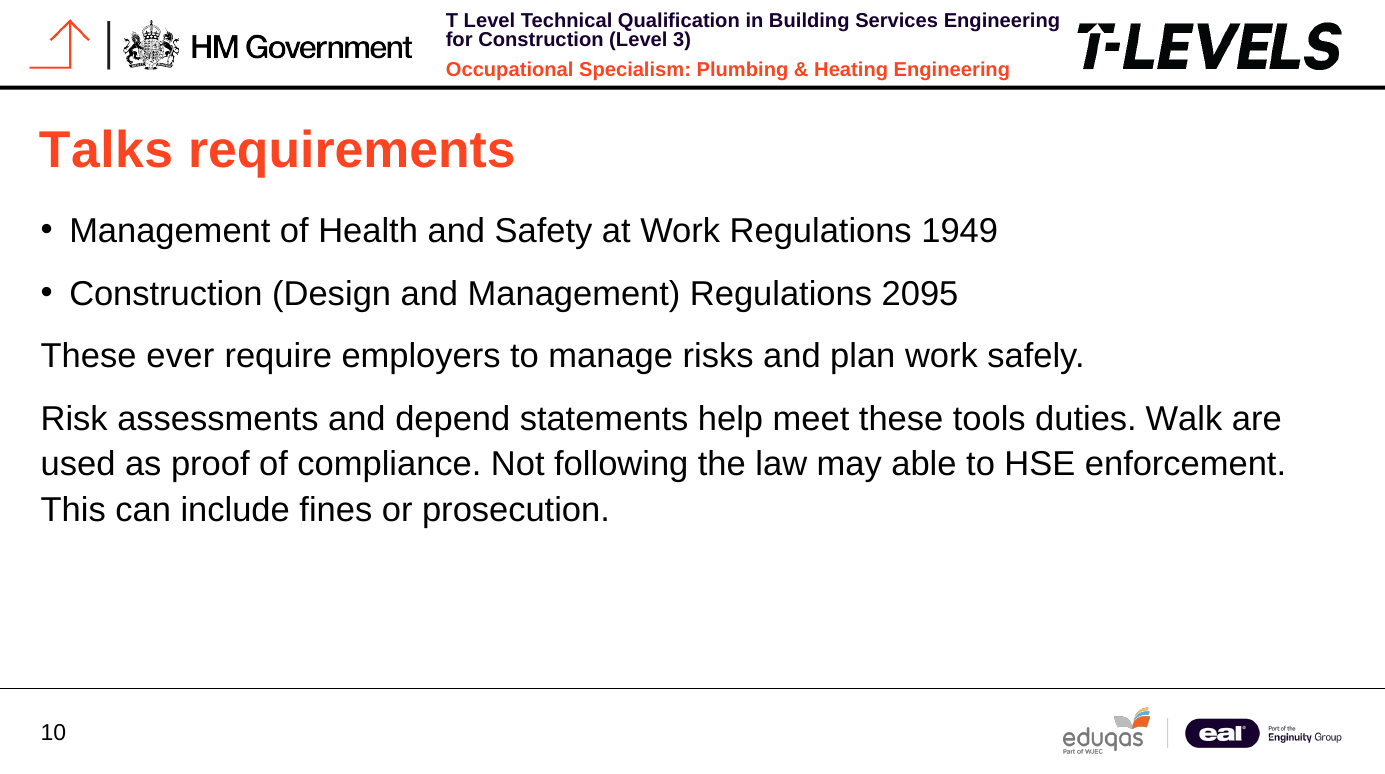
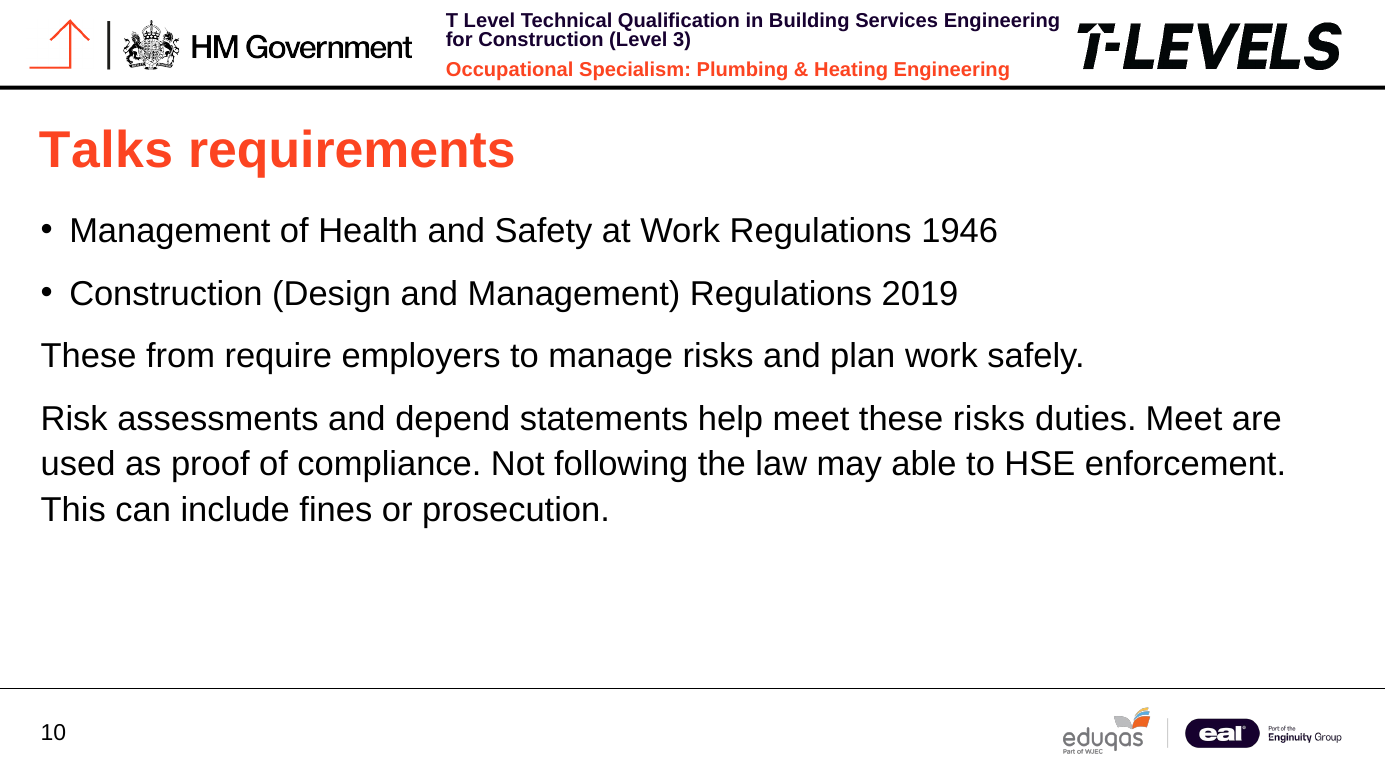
1949: 1949 -> 1946 (960, 231)
2095: 2095 -> 2019 (920, 294)
ever: ever -> from (181, 356)
these tools: tools -> risks (989, 419)
duties Walk: Walk -> Meet (1184, 419)
